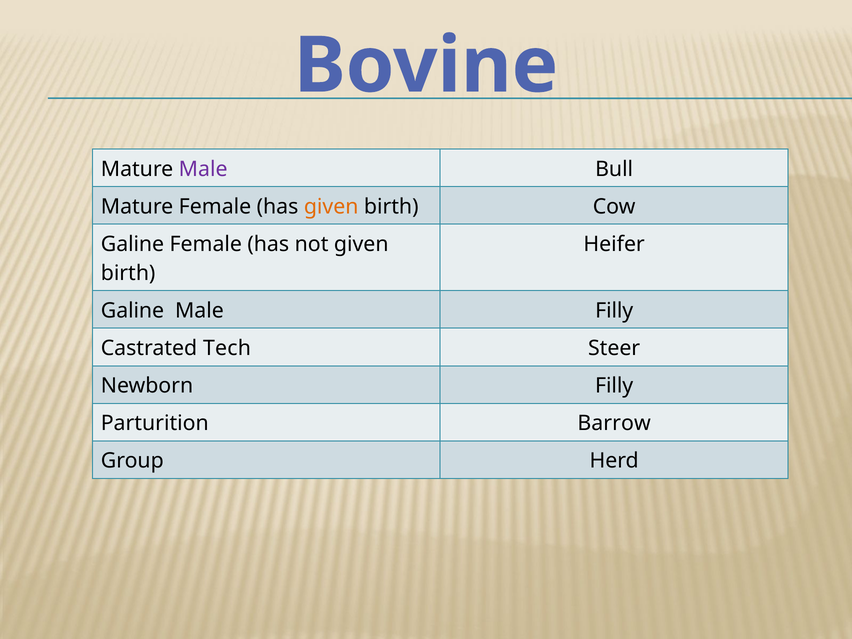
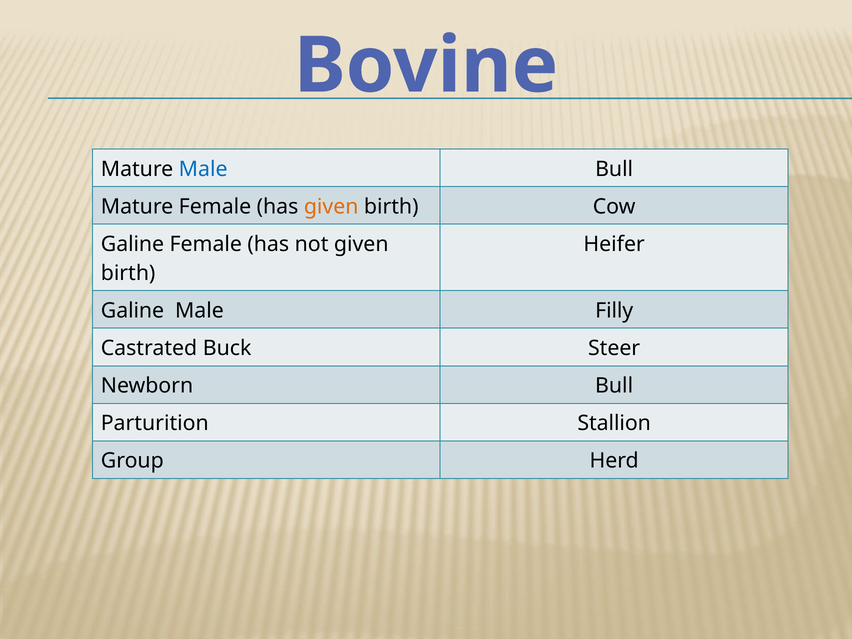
Male colour: purple -> blue (203, 169)
Tech: Tech -> Buck (227, 348)
Newborn Filly: Filly -> Bull (614, 386)
Barrow: Barrow -> Stallion (614, 423)
